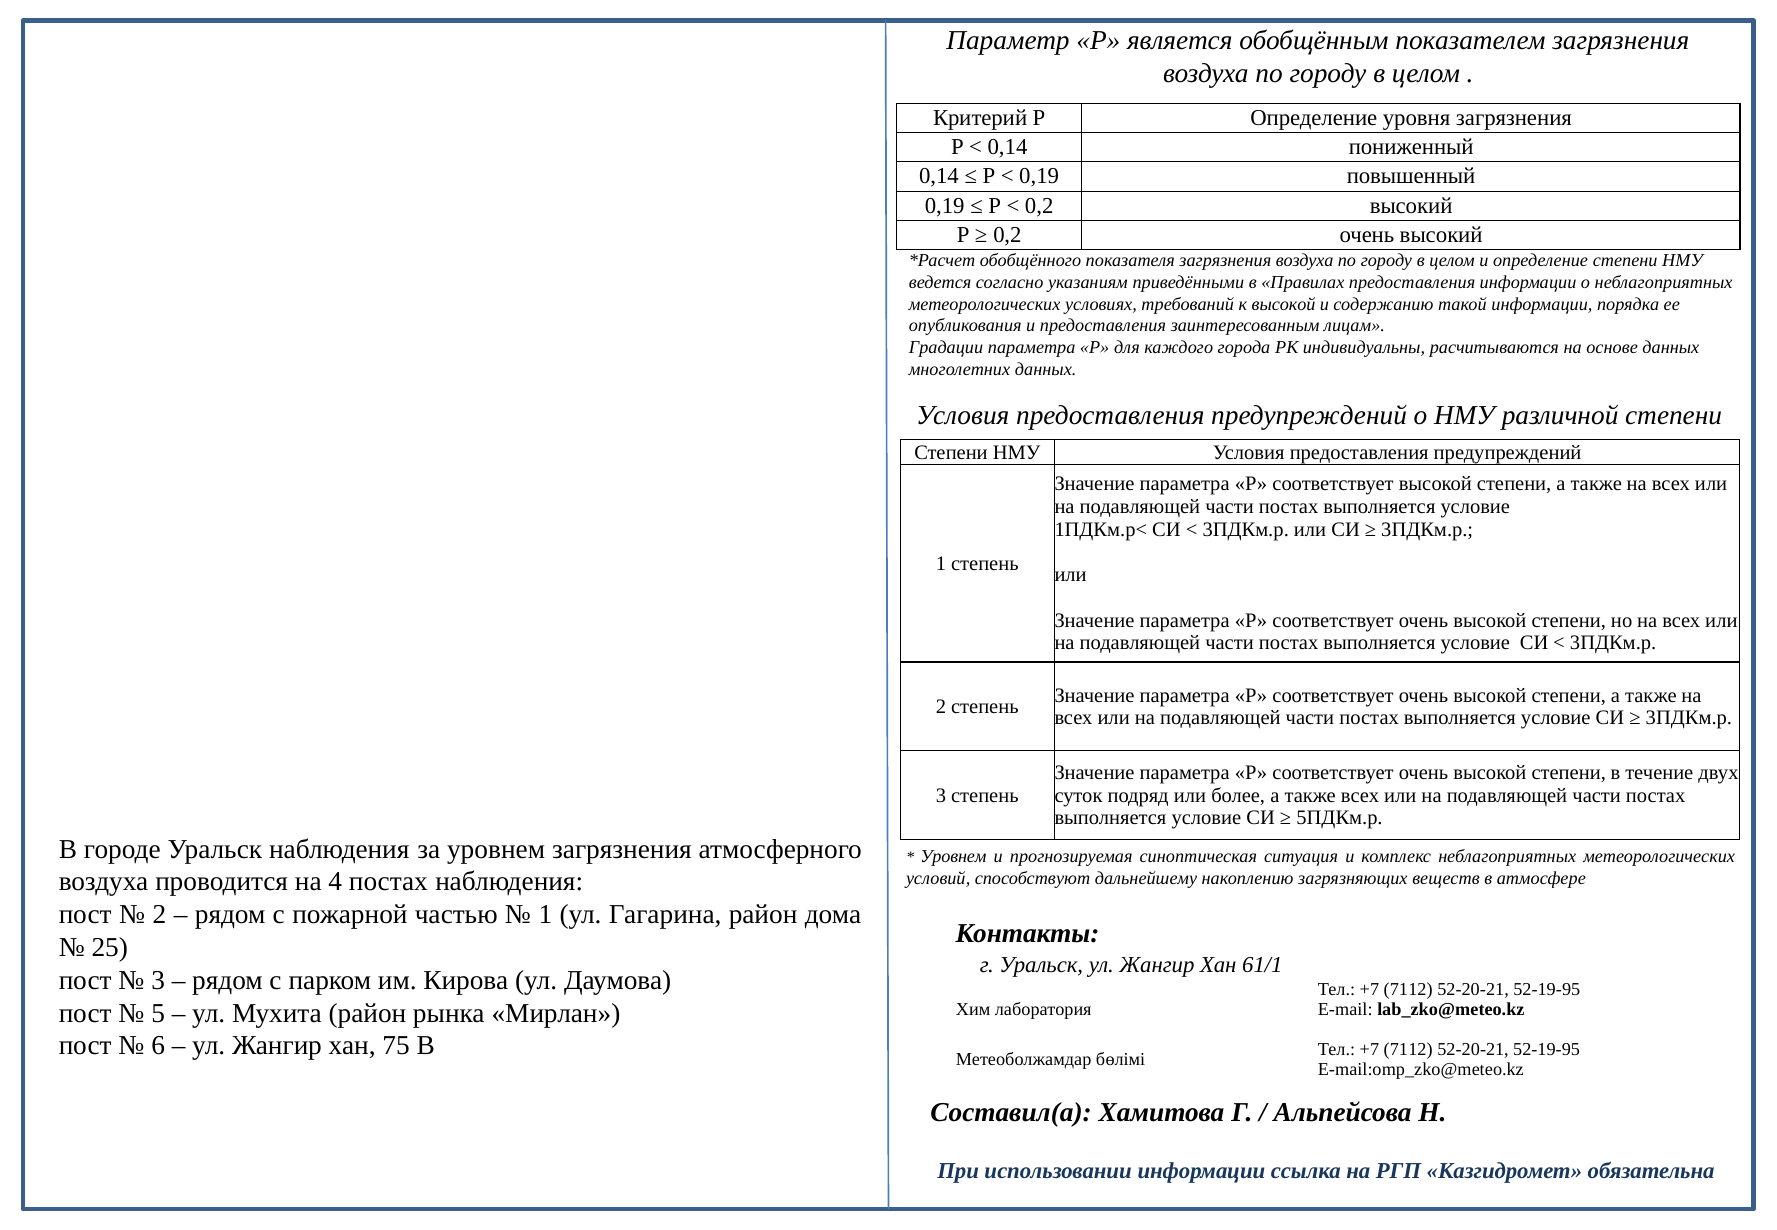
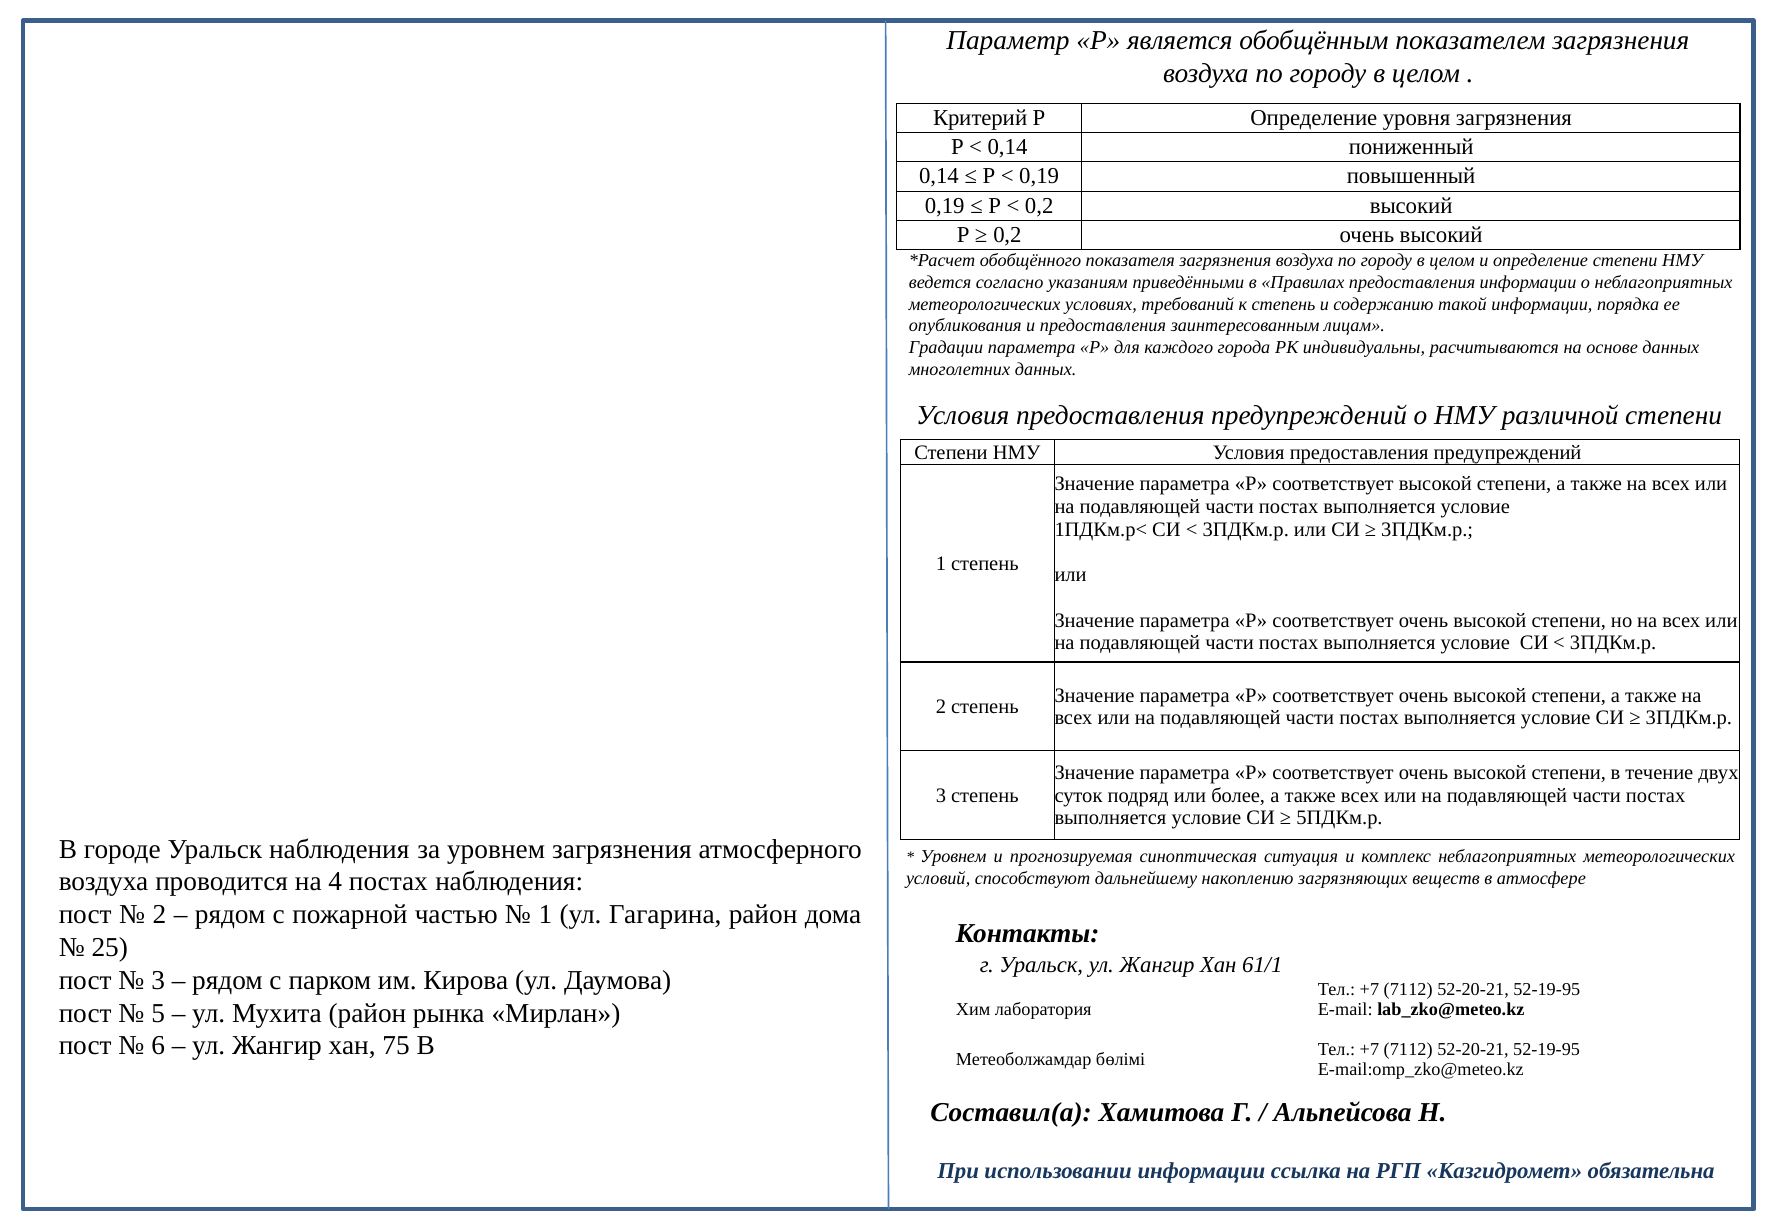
к высокой: высокой -> степень (1284, 304)
